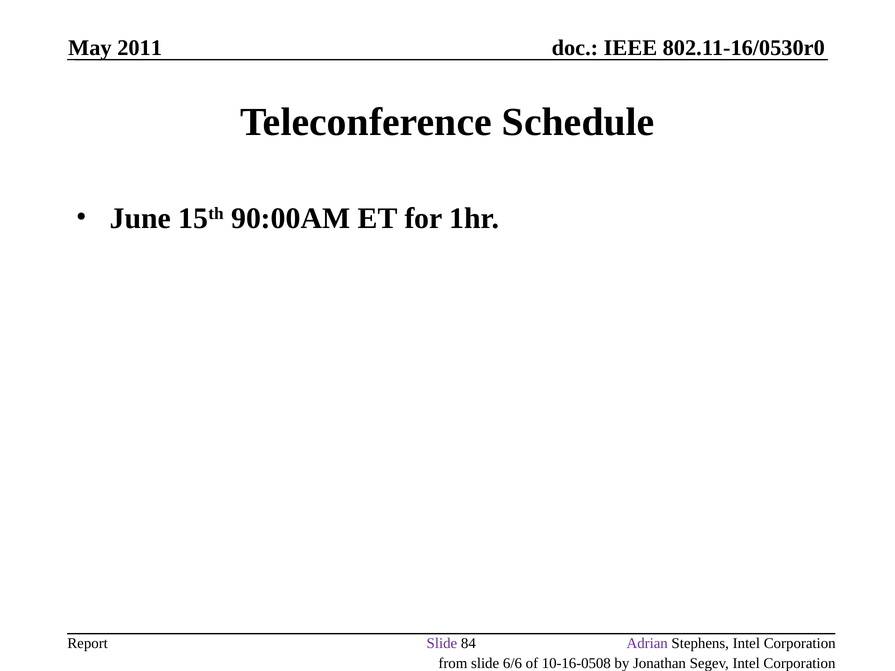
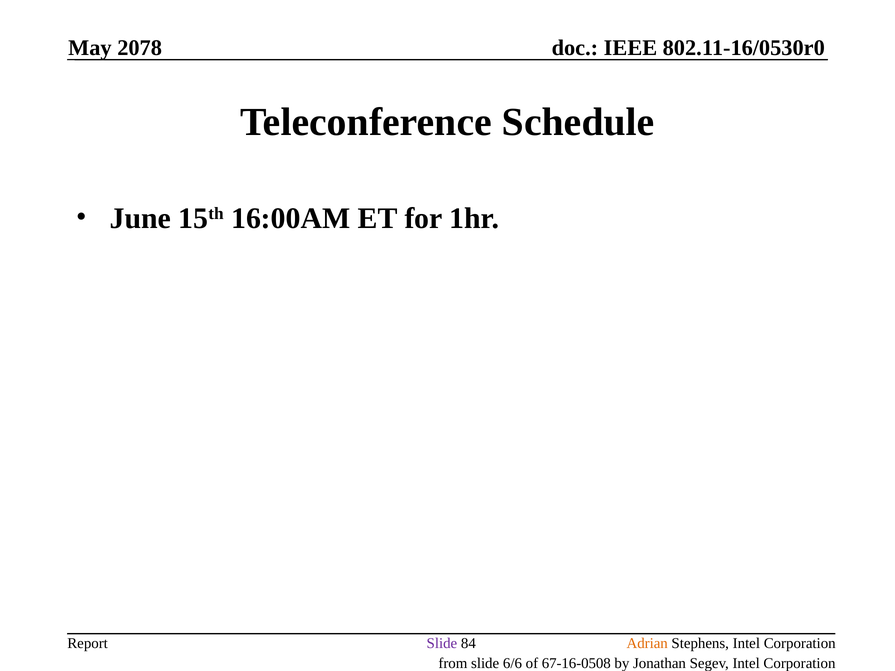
2011: 2011 -> 2078 (140, 48)
90:00AM: 90:00AM -> 16:00AM (291, 218)
Adrian colour: purple -> orange (647, 644)
10-16-0508: 10-16-0508 -> 67-16-0508 (576, 663)
